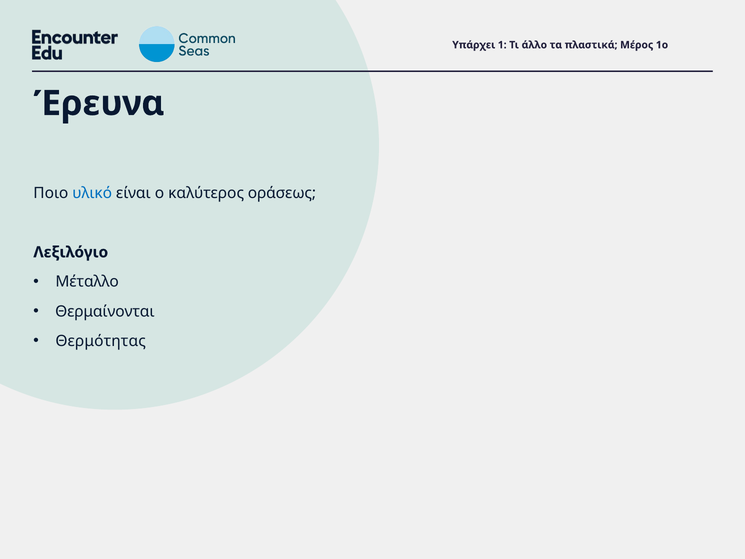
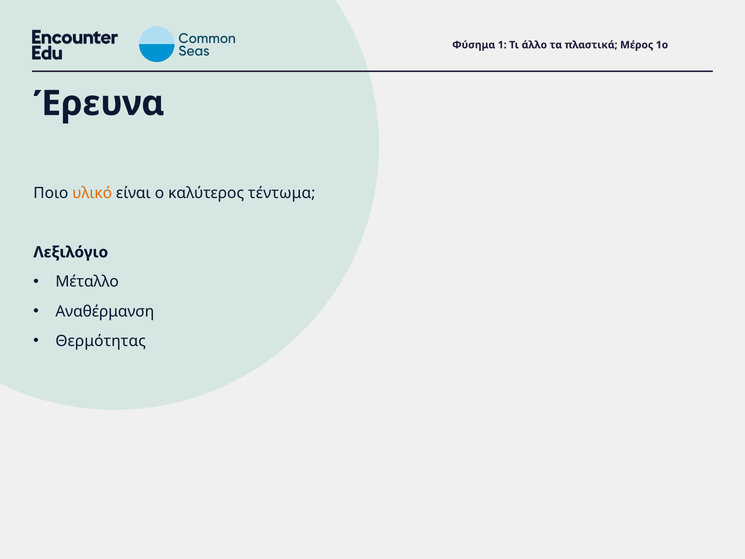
Υπάρχει: Υπάρχει -> Φύσημα (474, 45)
υλικό colour: blue -> orange (92, 193)
οράσεως: οράσεως -> τέντωμα (282, 193)
Θερμαίνονται: Θερμαίνονται -> Αναθέρμανση (105, 311)
